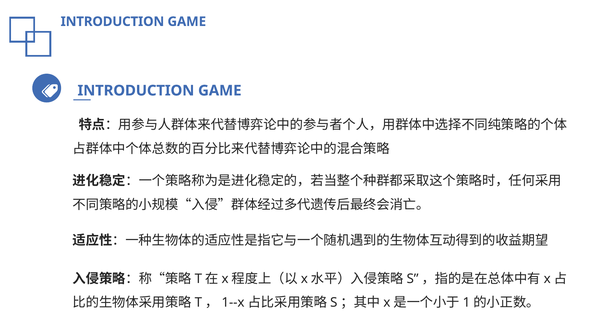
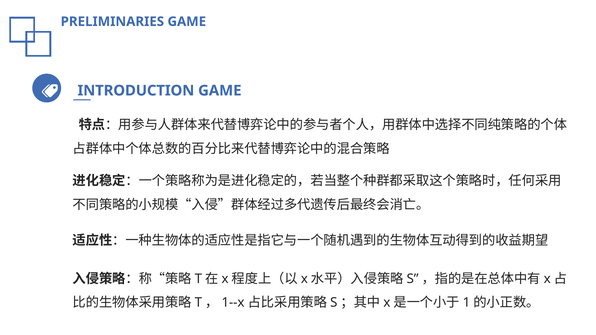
INTRODUCTION: INTRODUCTION -> PRELIMINARIES (112, 22)
